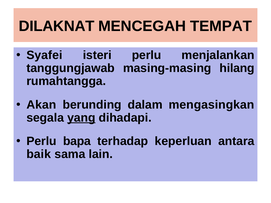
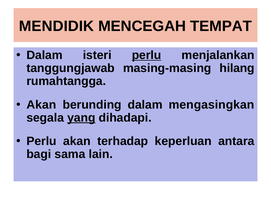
DILAKNAT: DILAKNAT -> MENDIDIK (56, 26)
Syafei: Syafei -> Dalam (45, 55)
perlu underline: none -> present (147, 55)
Perlu bapa: bapa -> akan (77, 141)
baik: baik -> bagi (39, 154)
